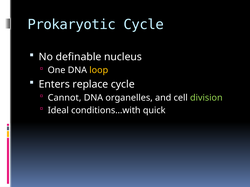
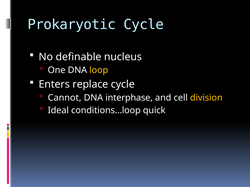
organelles: organelles -> interphase (129, 98)
division colour: light green -> yellow (206, 98)
conditions…with: conditions…with -> conditions…loop (106, 111)
